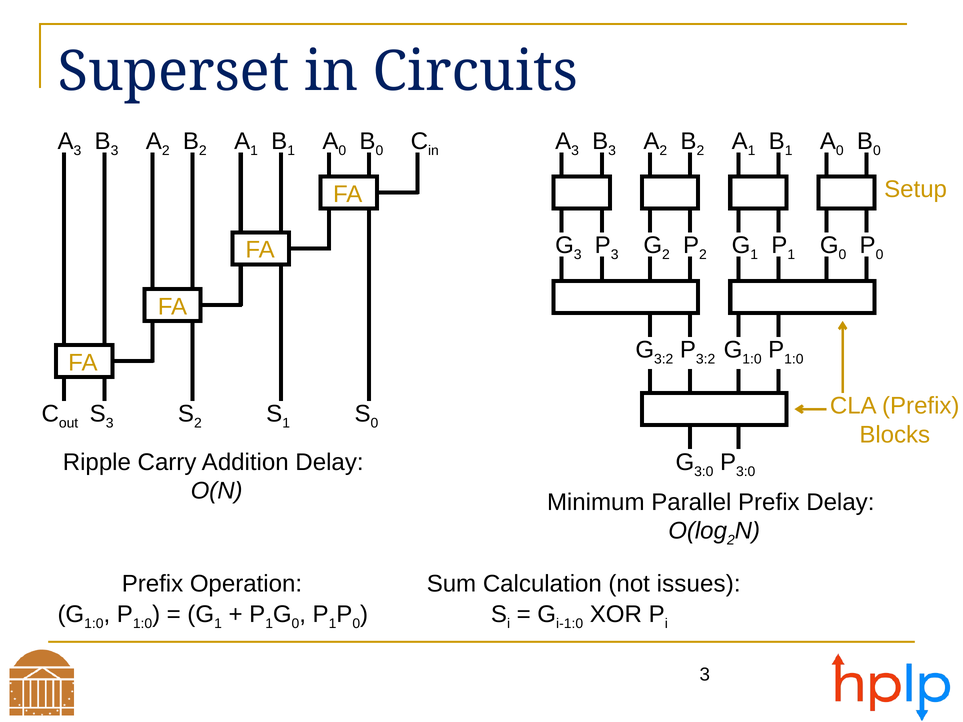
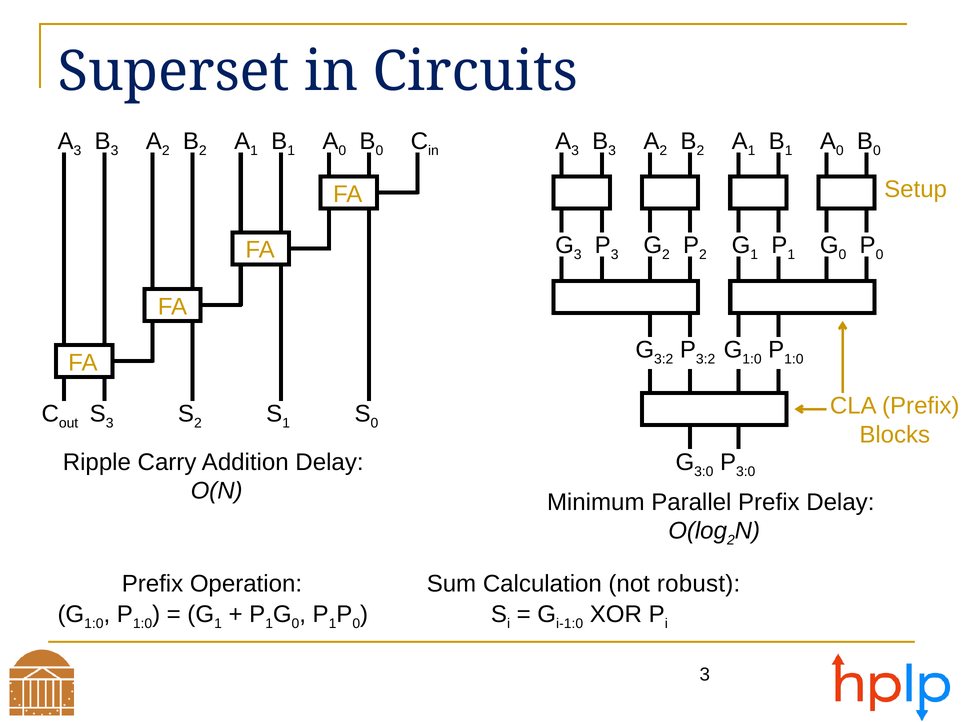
issues: issues -> robust (699, 584)
